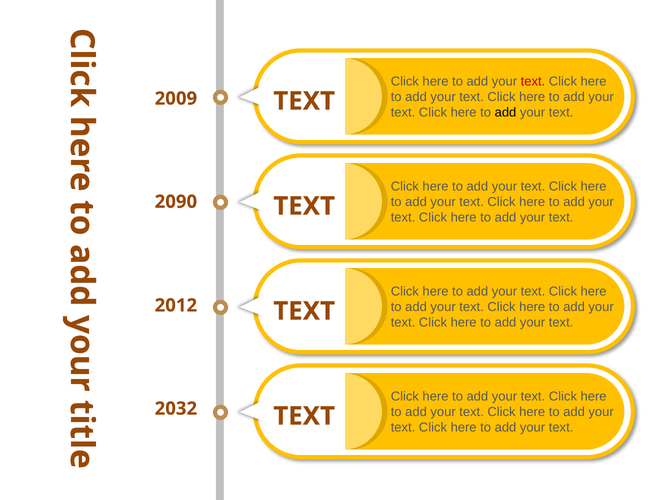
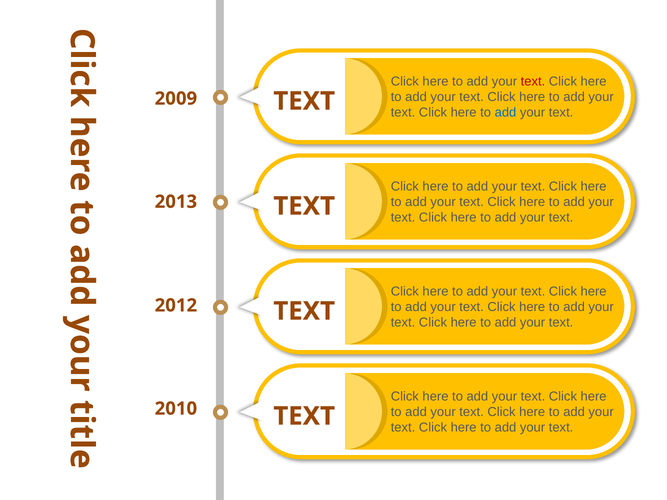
add colour: black -> blue (505, 113)
2090: 2090 -> 2013 (176, 202)
2032: 2032 -> 2010 (176, 409)
